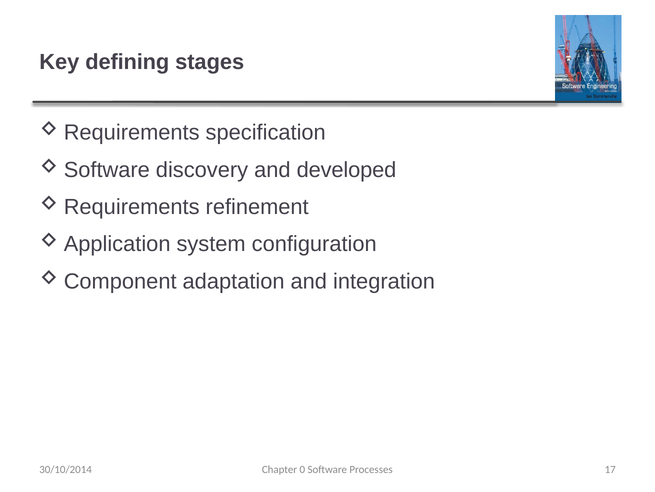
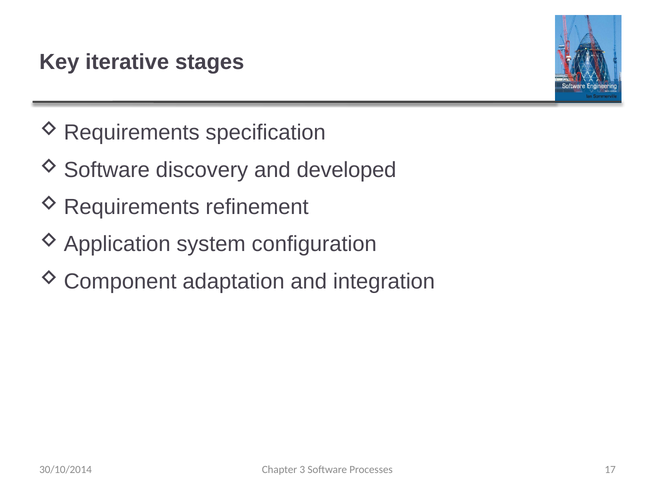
defining: defining -> iterative (127, 62)
0: 0 -> 3 (302, 469)
